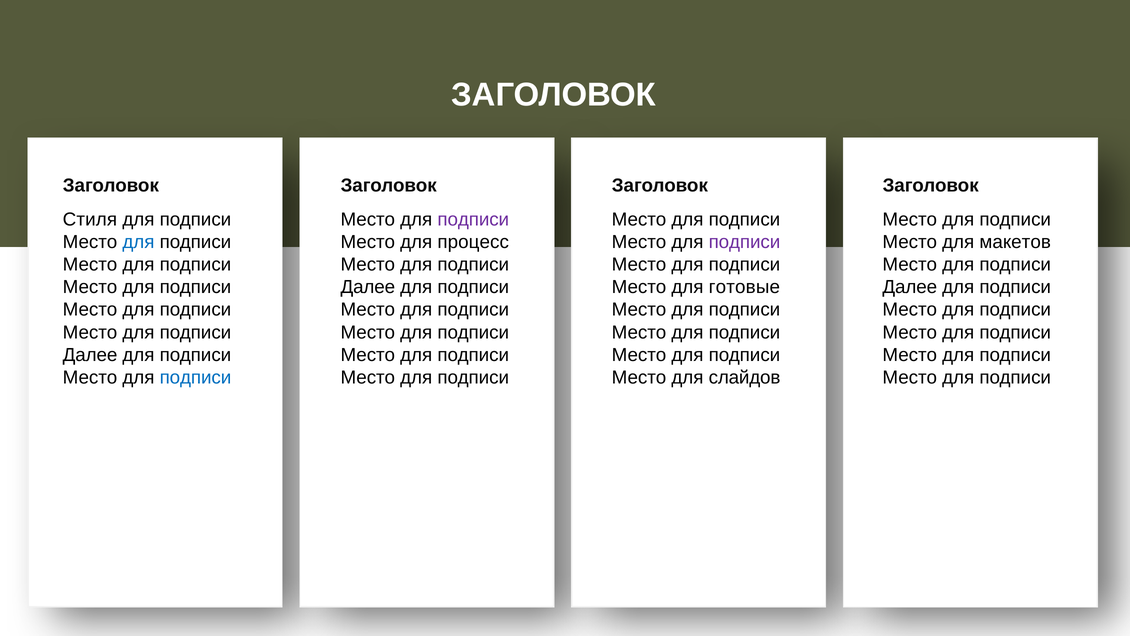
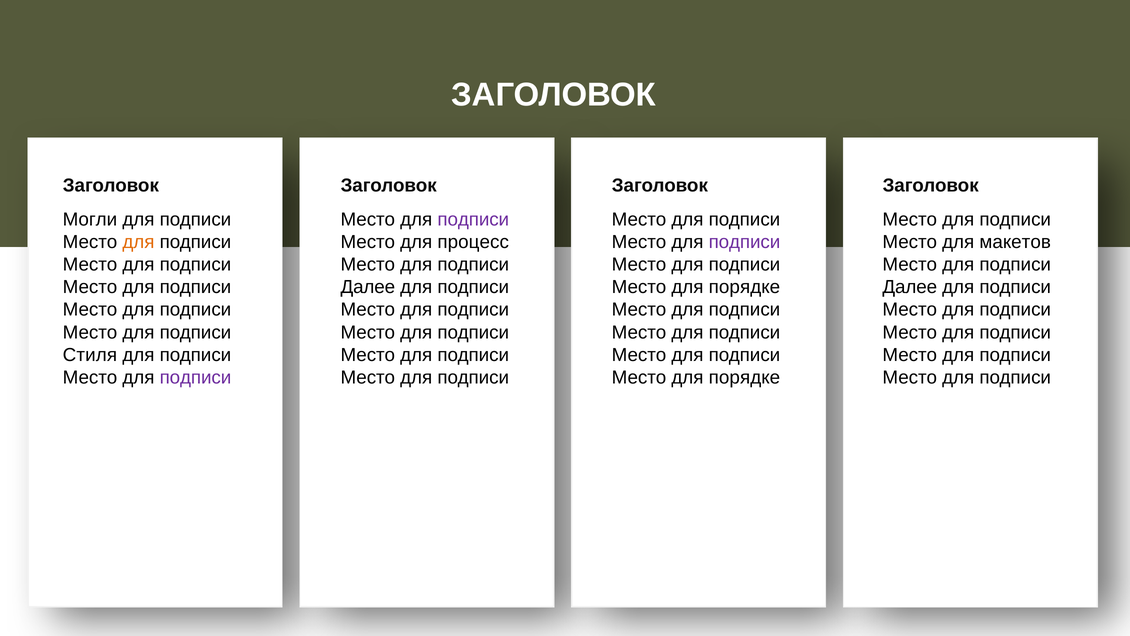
Стиля: Стиля -> Могли (90, 219)
для colour: blue -> orange (138, 242)
готовые: готовые -> порядке (744, 287)
Далее: Далее -> Стиля (90, 355)
подписи colour: blue -> purple (195, 377)
слайдов: слайдов -> порядке (744, 377)
